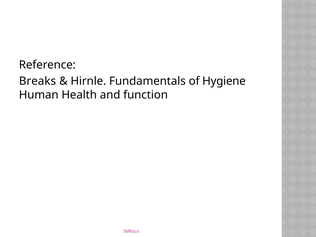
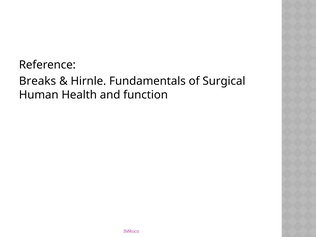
Hygiene: Hygiene -> Surgical (224, 81)
